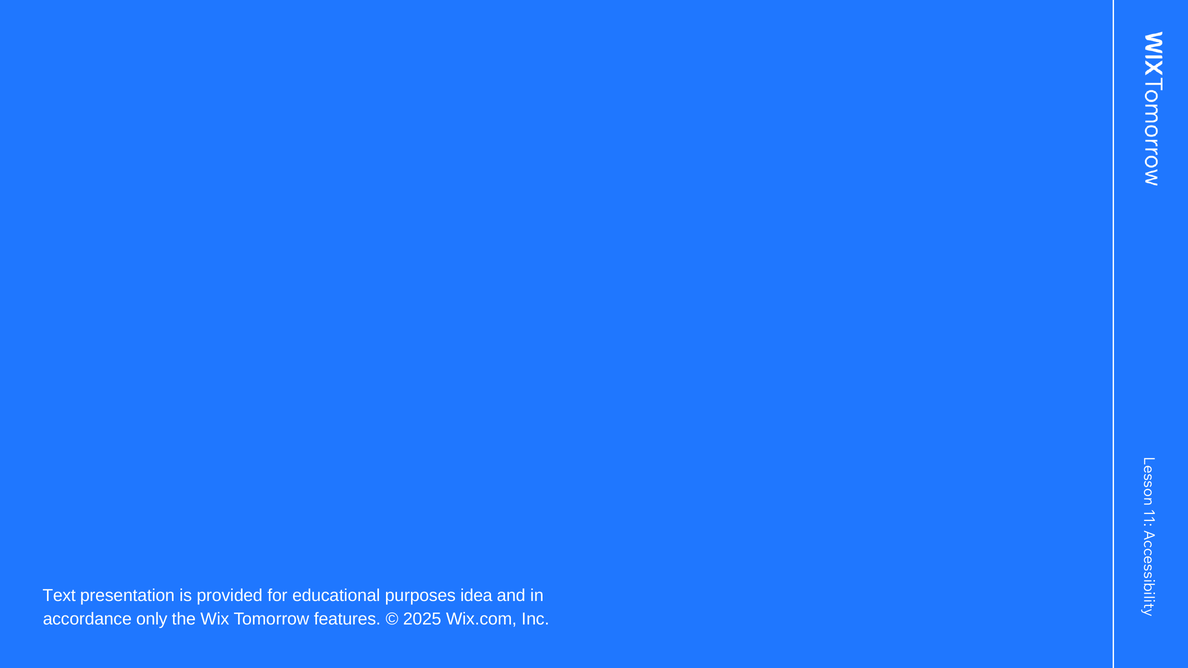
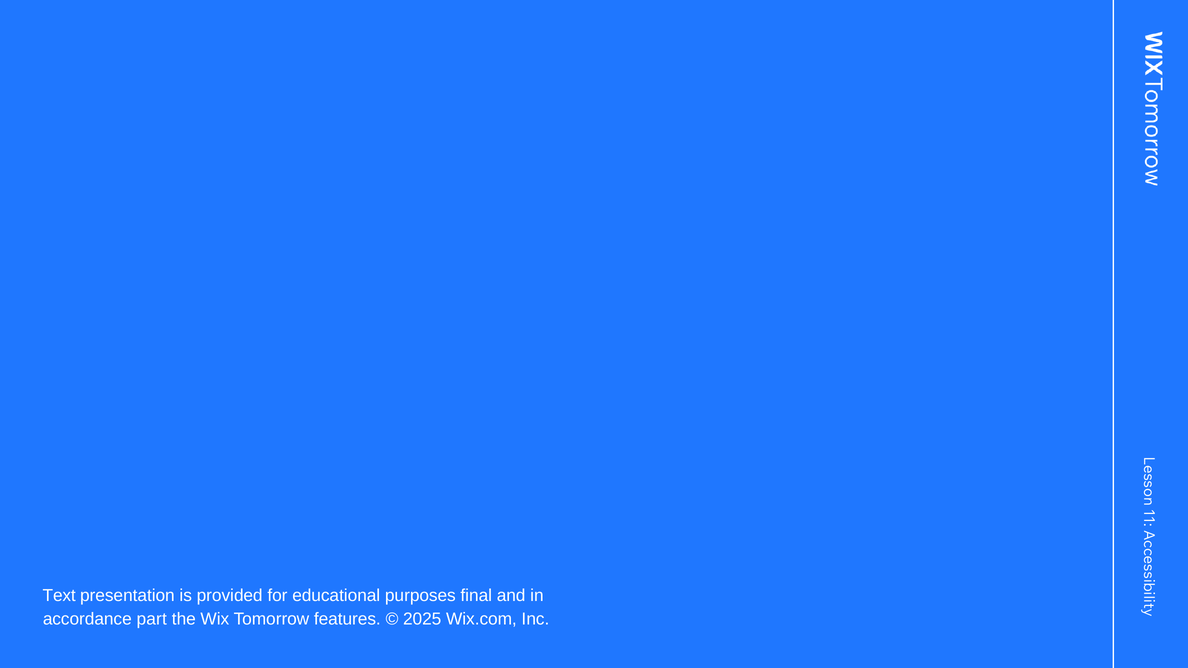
idea: idea -> final (476, 596)
only: only -> part (152, 619)
